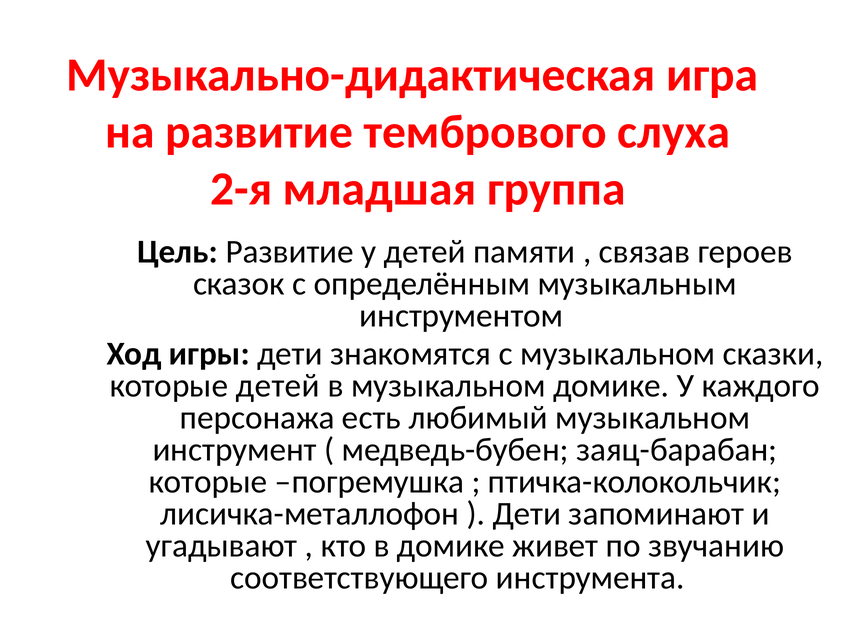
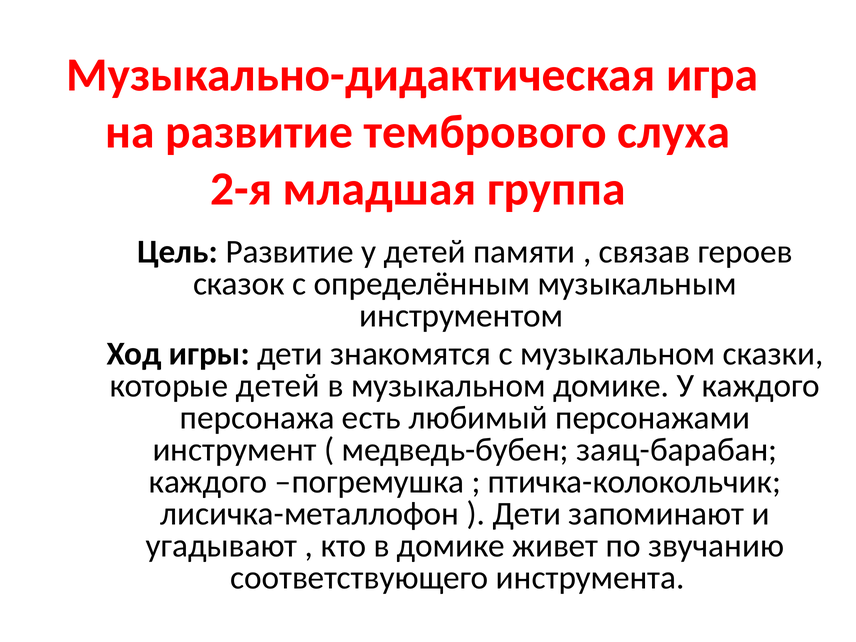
любимый музыкальном: музыкальном -> персонажами (653, 418)
которые: которые -> каждого (208, 482)
